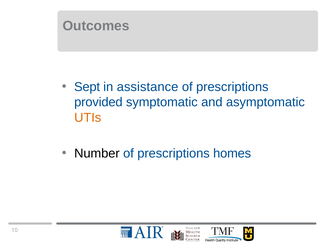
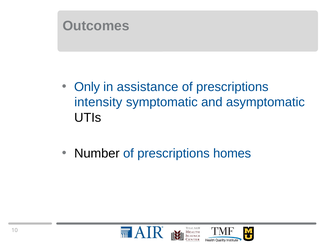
Sept: Sept -> Only (87, 87)
provided: provided -> intensity (98, 102)
UTIs colour: orange -> black (88, 117)
